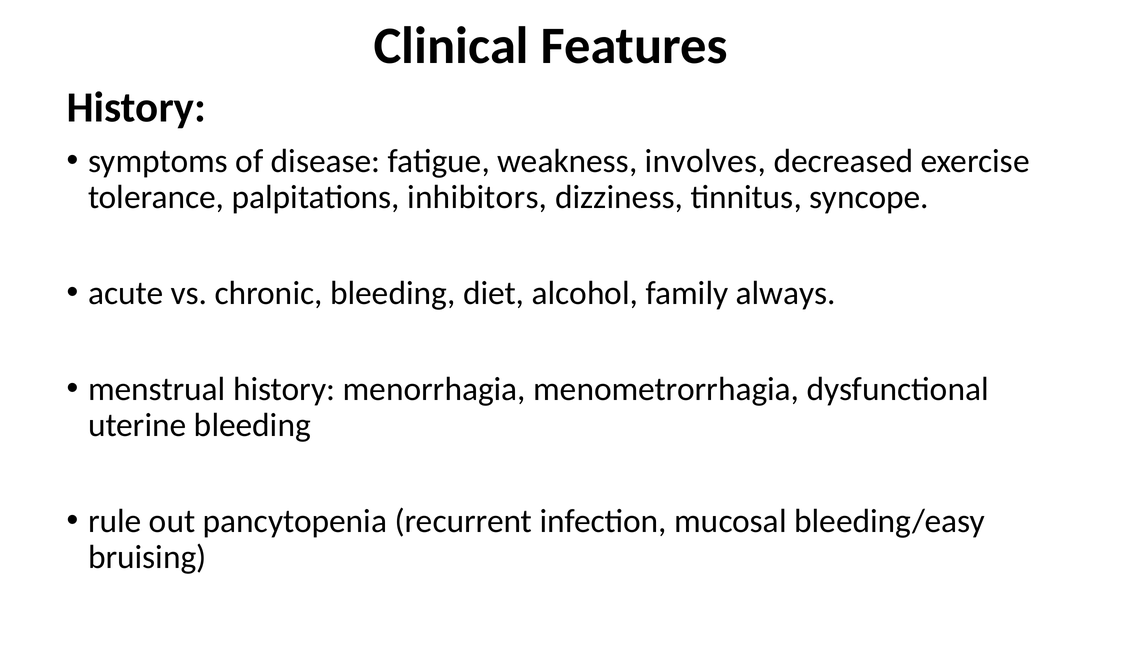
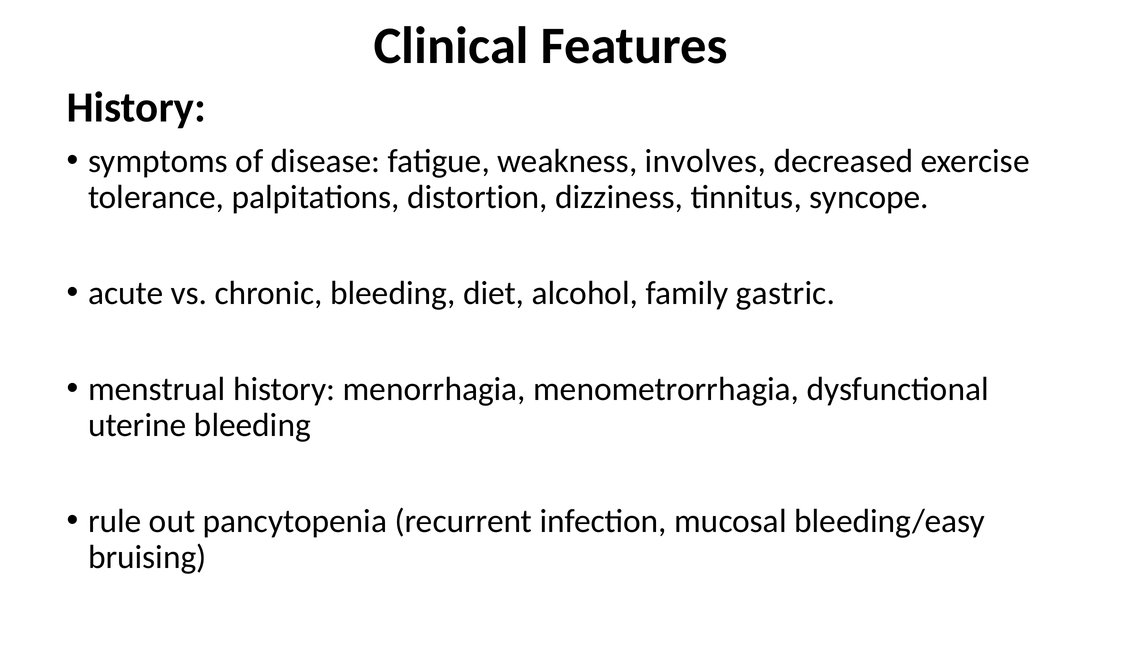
inhibitors: inhibitors -> distortion (477, 197)
always: always -> gastric (786, 293)
